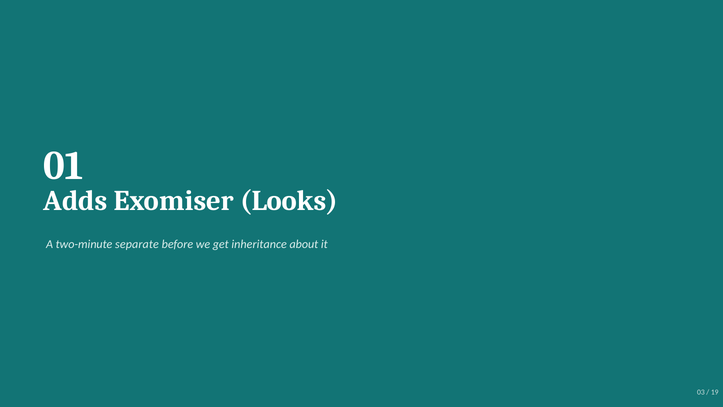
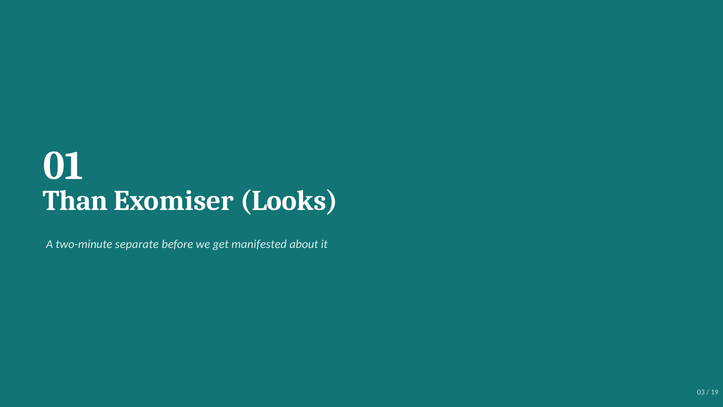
Adds: Adds -> Than (76, 201)
inheritance: inheritance -> manifested (259, 244)
